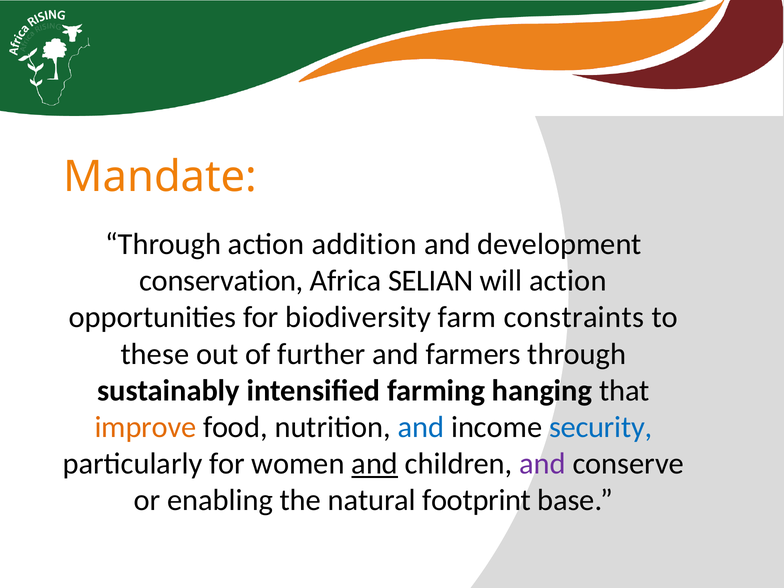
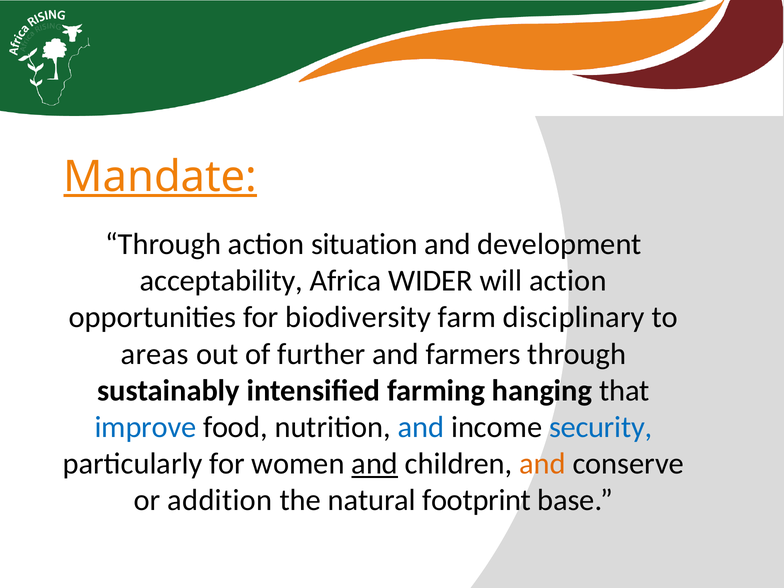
Mandate underline: none -> present (160, 177)
addition: addition -> situation (364, 244)
conservation: conservation -> acceptability (221, 281)
SELIAN: SELIAN -> WIDER (430, 281)
constraints: constraints -> disciplinary (574, 317)
these: these -> areas (155, 354)
improve colour: orange -> blue (146, 427)
and colour: purple -> orange (543, 464)
enabling: enabling -> addition (220, 500)
